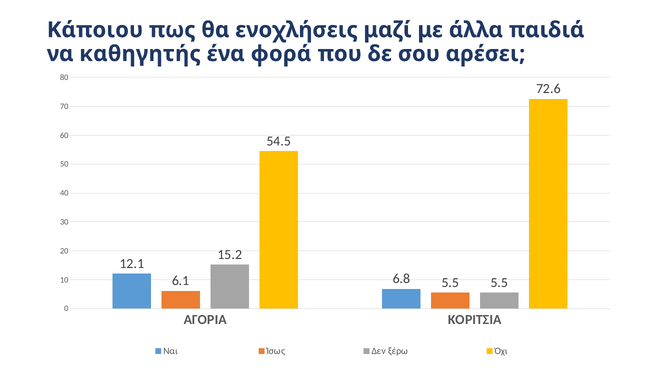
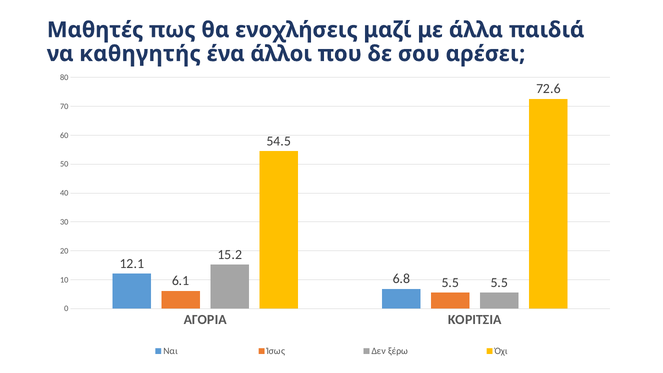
Κάποιου: Κάποιου -> Μαθητές (95, 30)
φορά: φορά -> άλλοι (281, 54)
